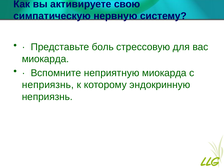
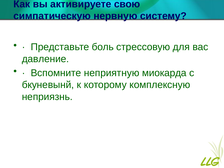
миокарда: миокарда -> давление (45, 59)
неприязнь: неприязнь -> бкуневынй (48, 85)
эндокринную: эндокринную -> комплексную (160, 85)
